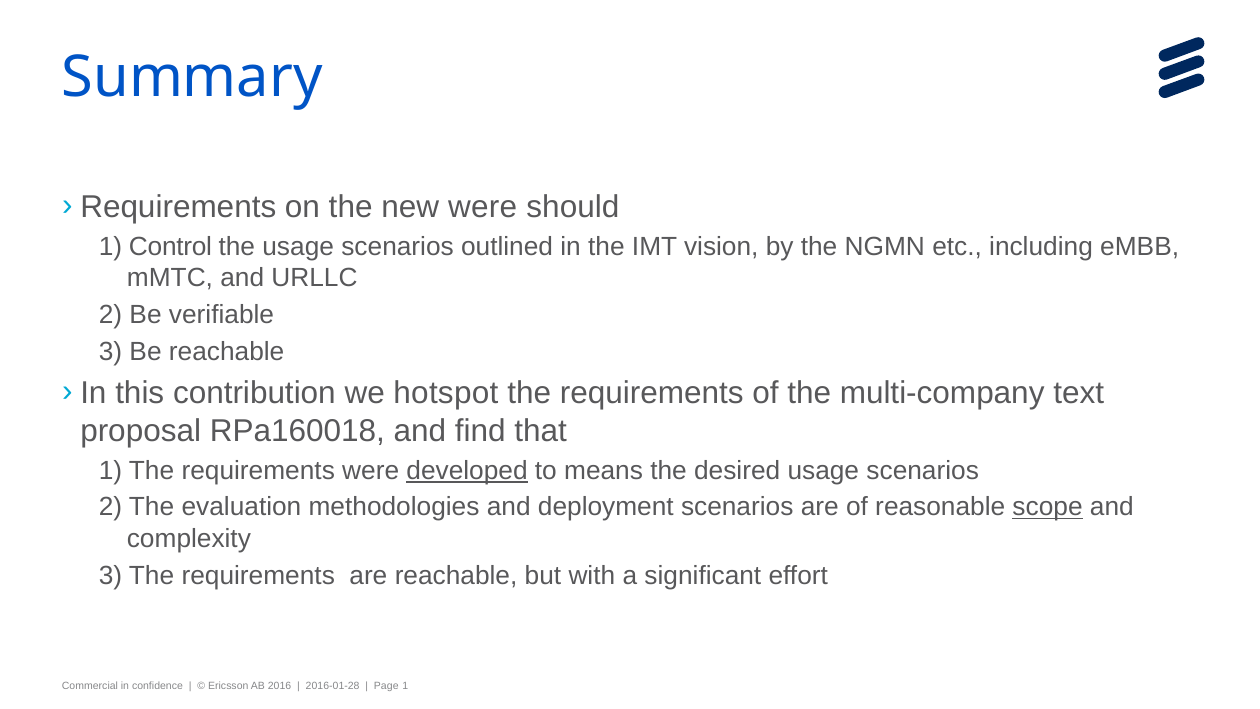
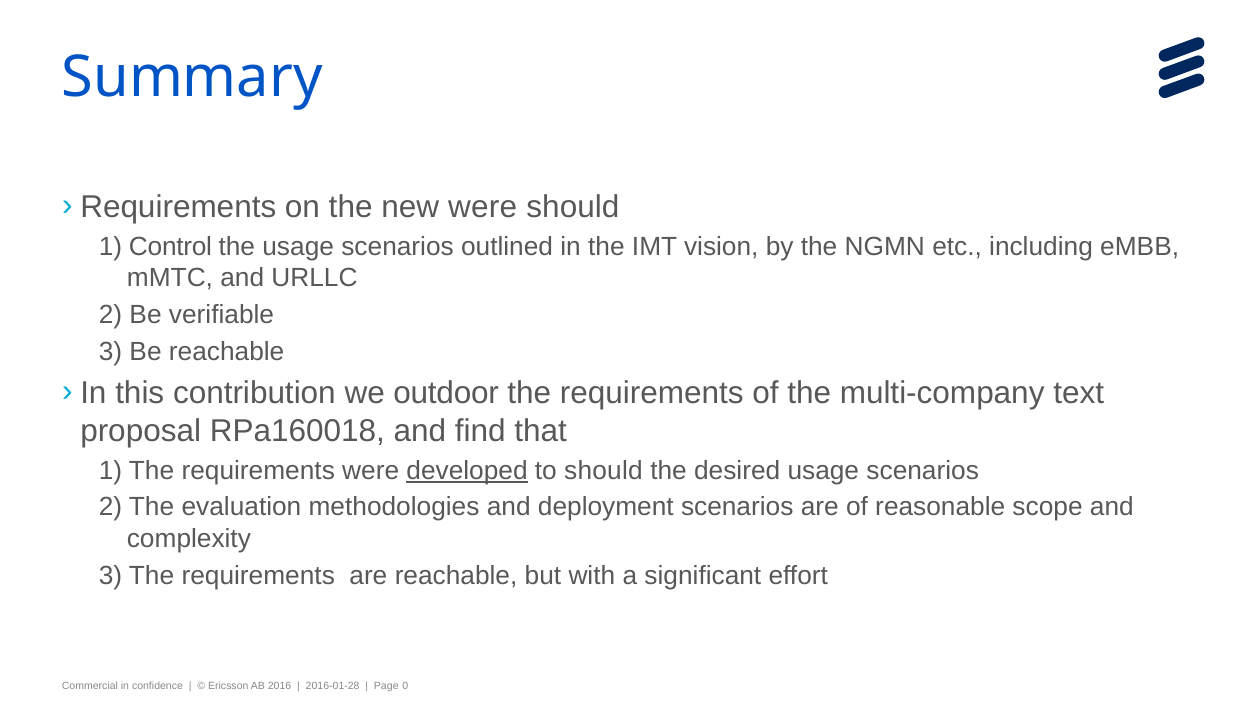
hotspot: hotspot -> outdoor (446, 393)
to means: means -> should (603, 470)
scope underline: present -> none (1048, 507)
1: 1 -> 0 (405, 686)
